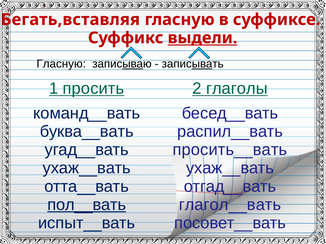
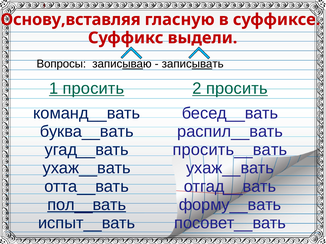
Бегать,вставляя: Бегать,вставляя -> Основу,вставляя (71, 20)
выдели underline: present -> none (203, 38)
Гласную: Гласную -> Вопросы (61, 64)
2 глаголы: глаголы -> просить (237, 89)
глагол__вать: глагол__вать -> форму__вать (230, 205)
